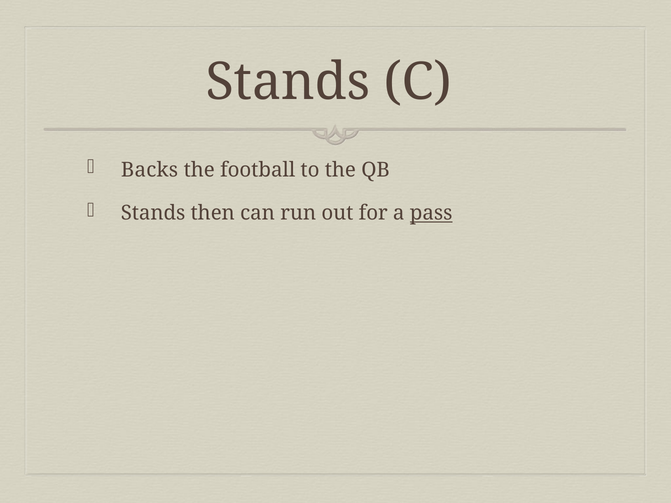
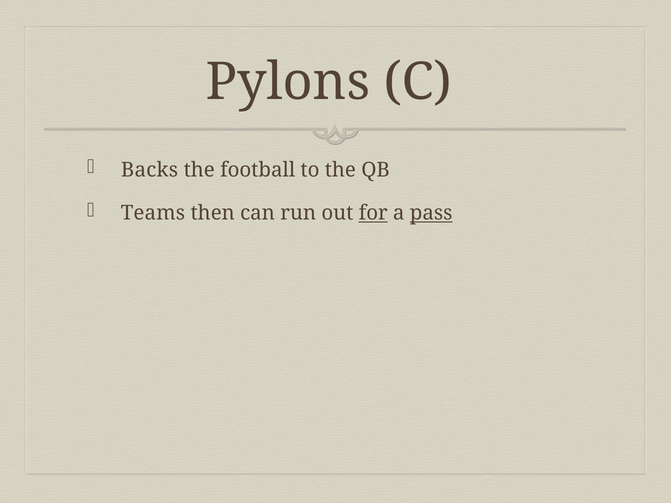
Stands: Stands -> Pylons (288, 82)
Stands: Stands -> Teams (153, 213)
for underline: none -> present (373, 213)
